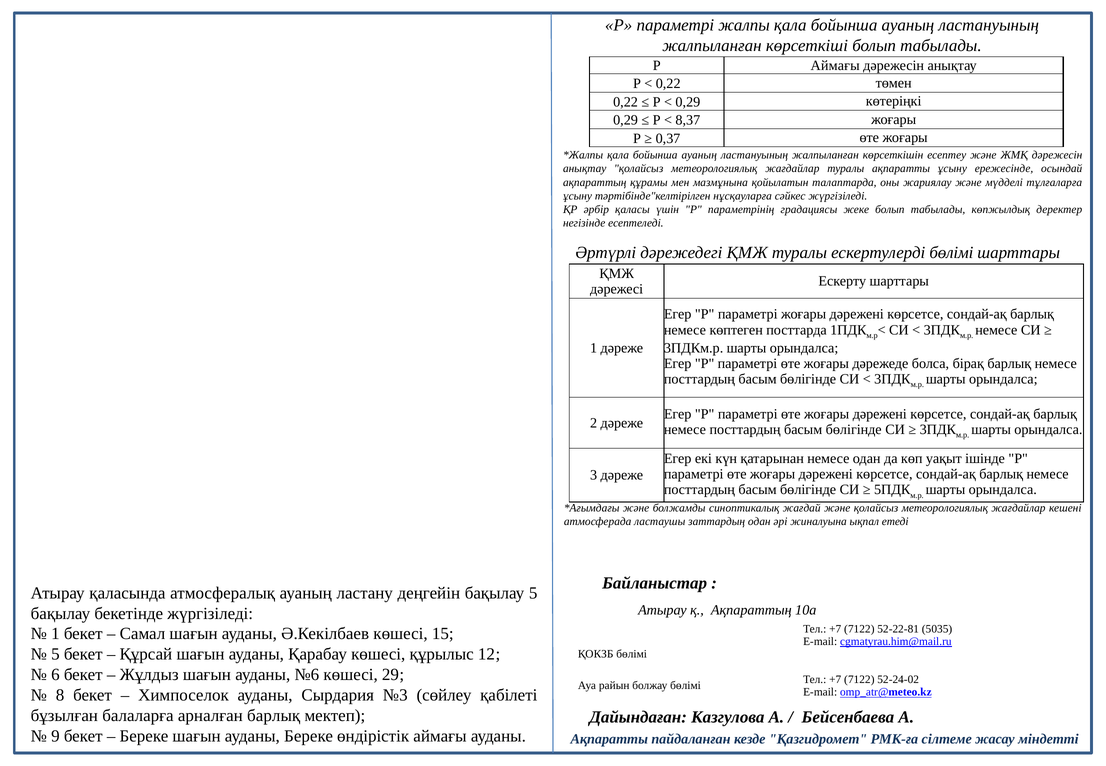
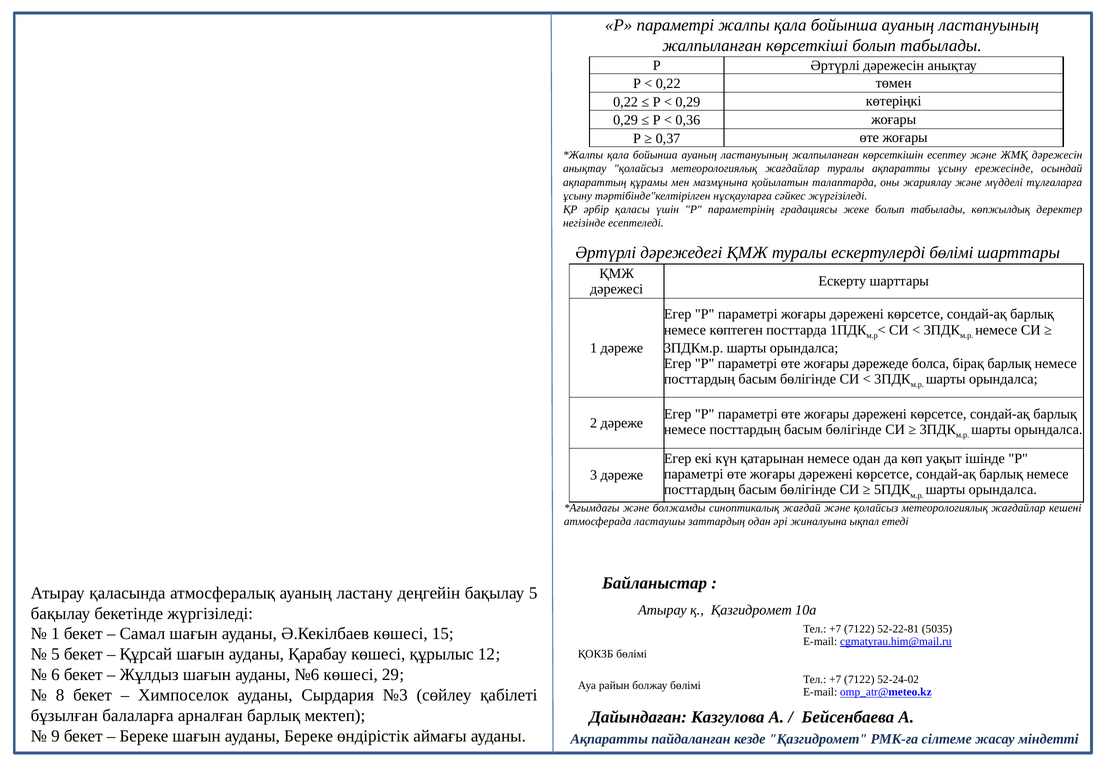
Р Аймағы: Аймағы -> Әртүрлі (835, 65)
8,37: 8,37 -> 0,36 (688, 120)
қ Ақпараттың: Ақпараттың -> Қазгидромет (751, 610)
